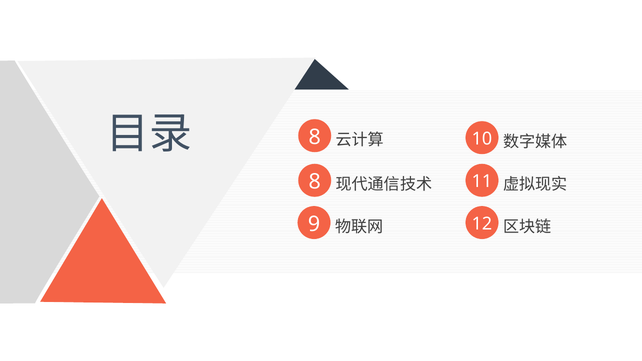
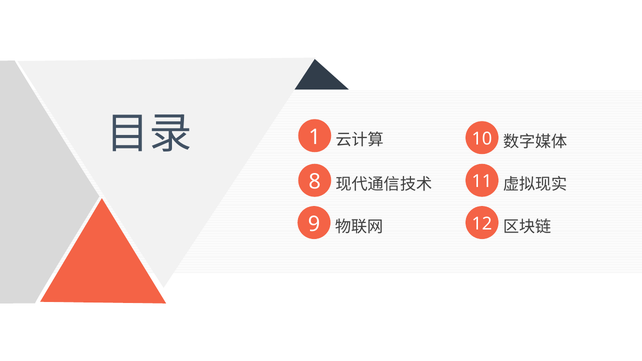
8: 8 -> 1 (315, 137)
